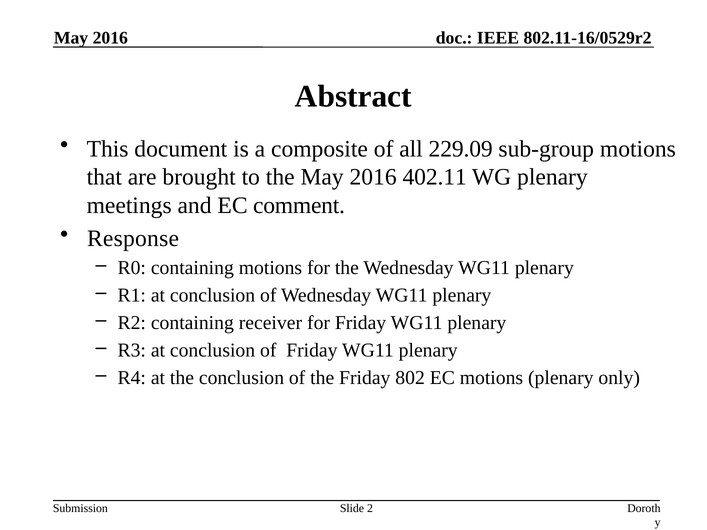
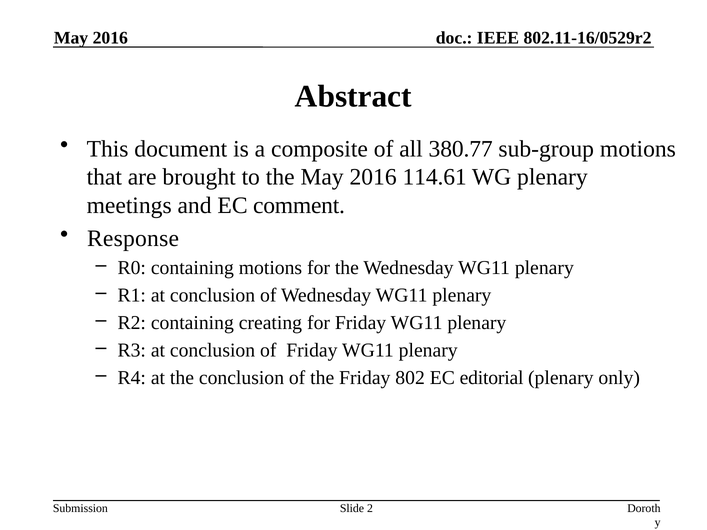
229.09: 229.09 -> 380.77 (461, 149)
402.11: 402.11 -> 114.61 (435, 177)
receiver: receiver -> creating (270, 323)
EC motions: motions -> editorial (492, 378)
